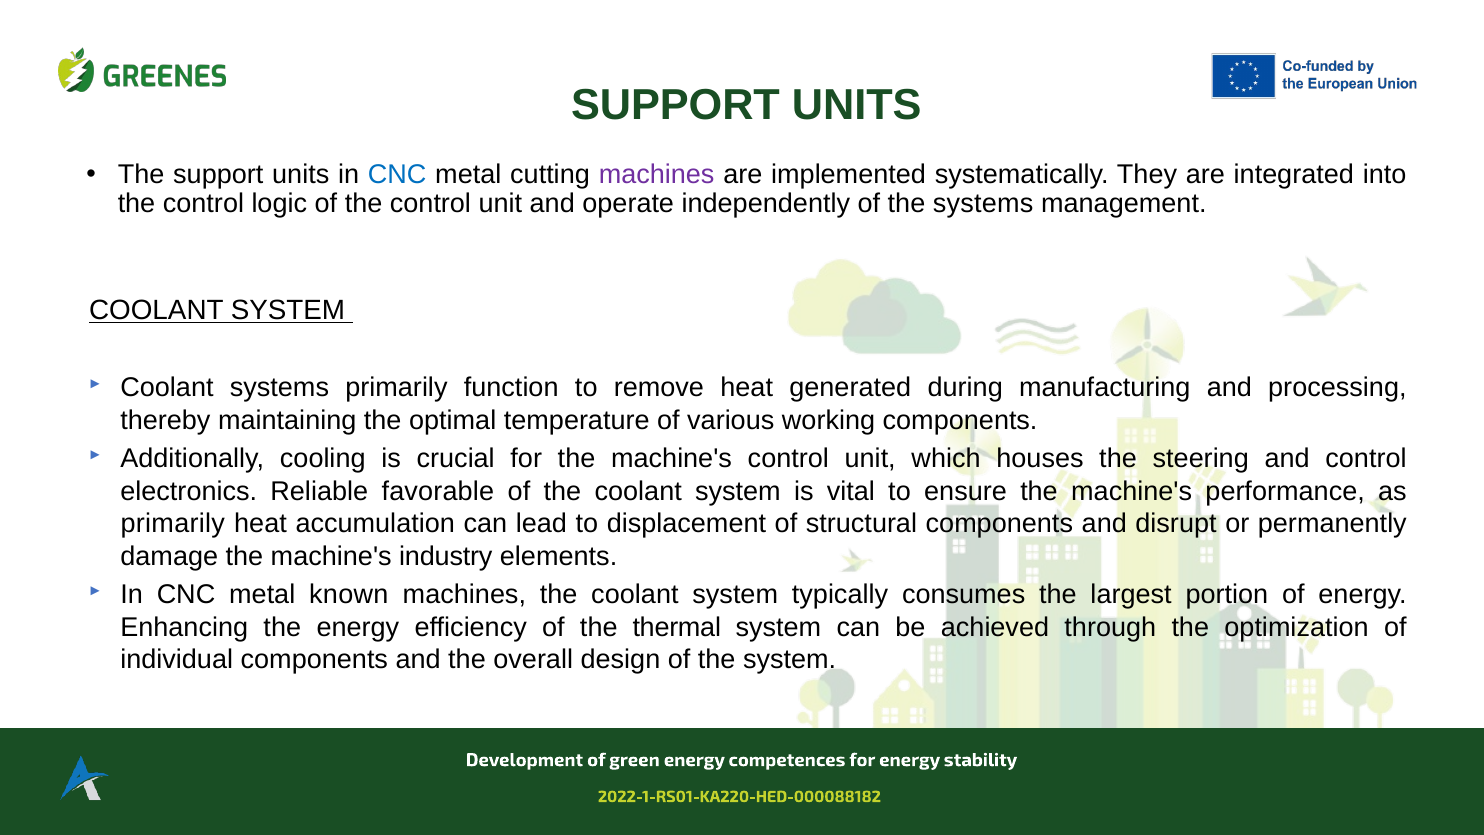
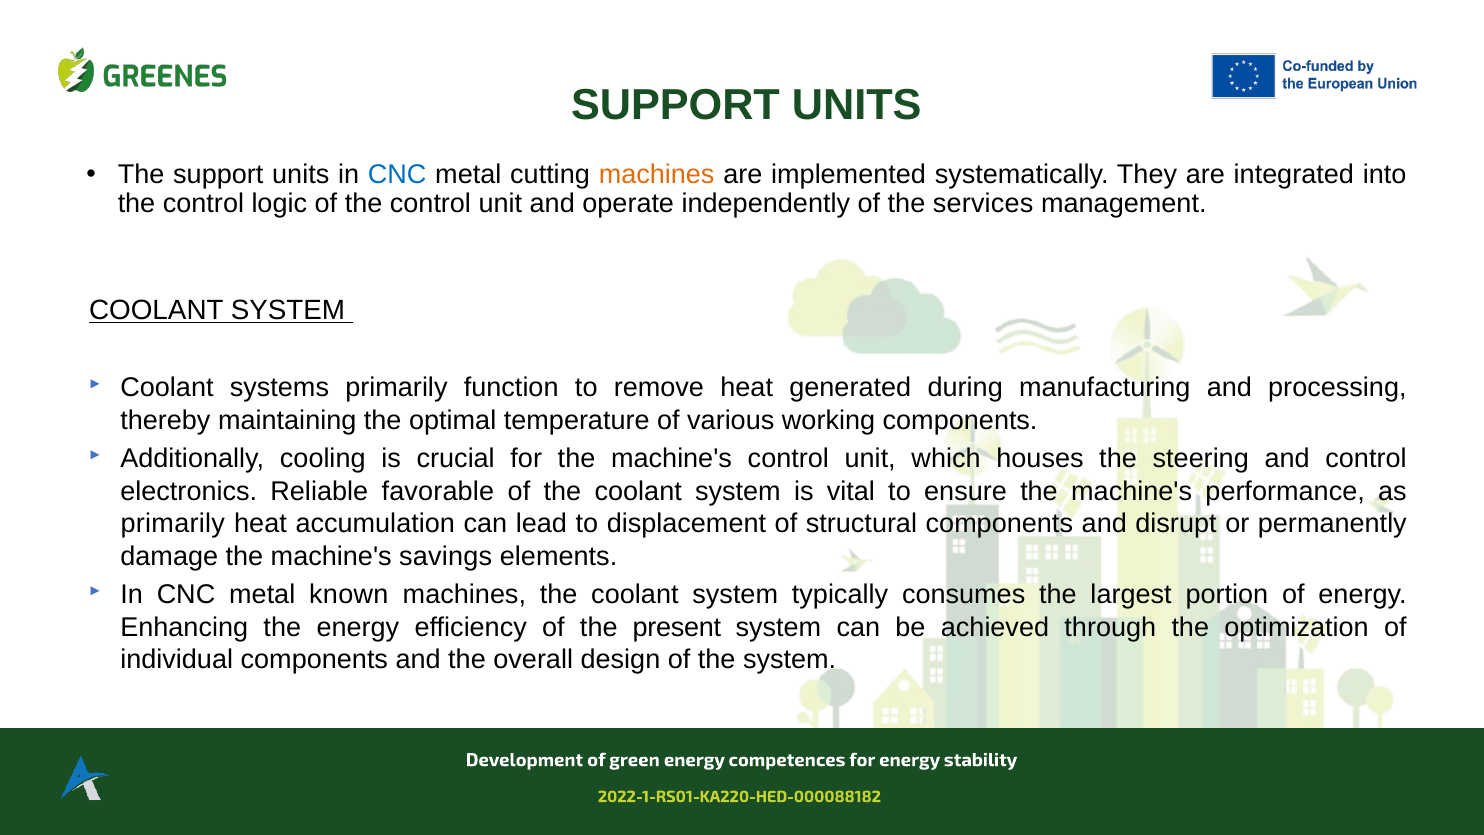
machines colour: purple -> orange (657, 174)
the systems: systems -> services (983, 204)
industry: industry -> savings (446, 556)
thermal: thermal -> present (677, 627)
